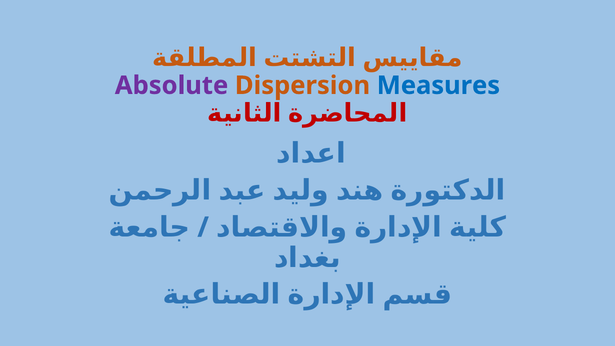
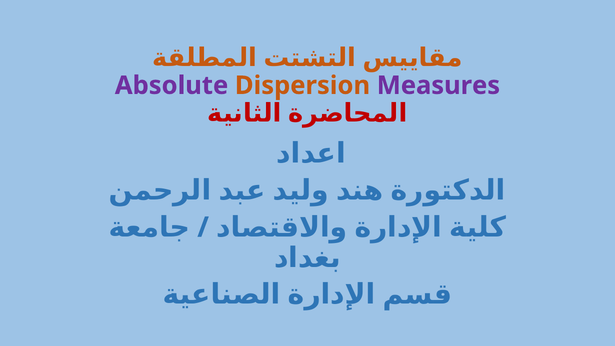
Measures colour: blue -> purple (438, 85)
